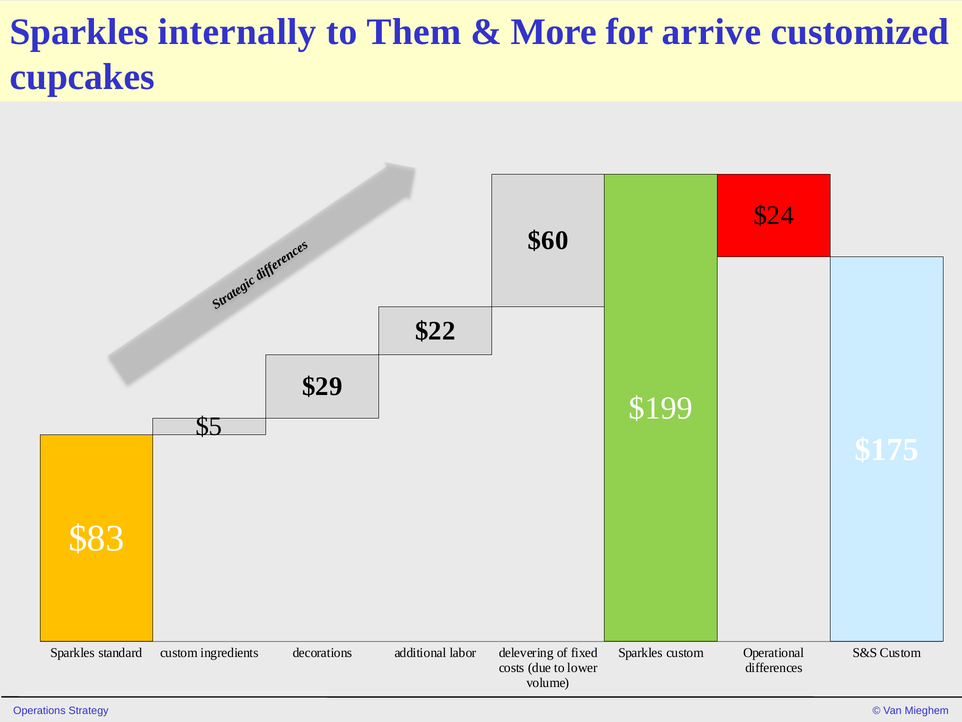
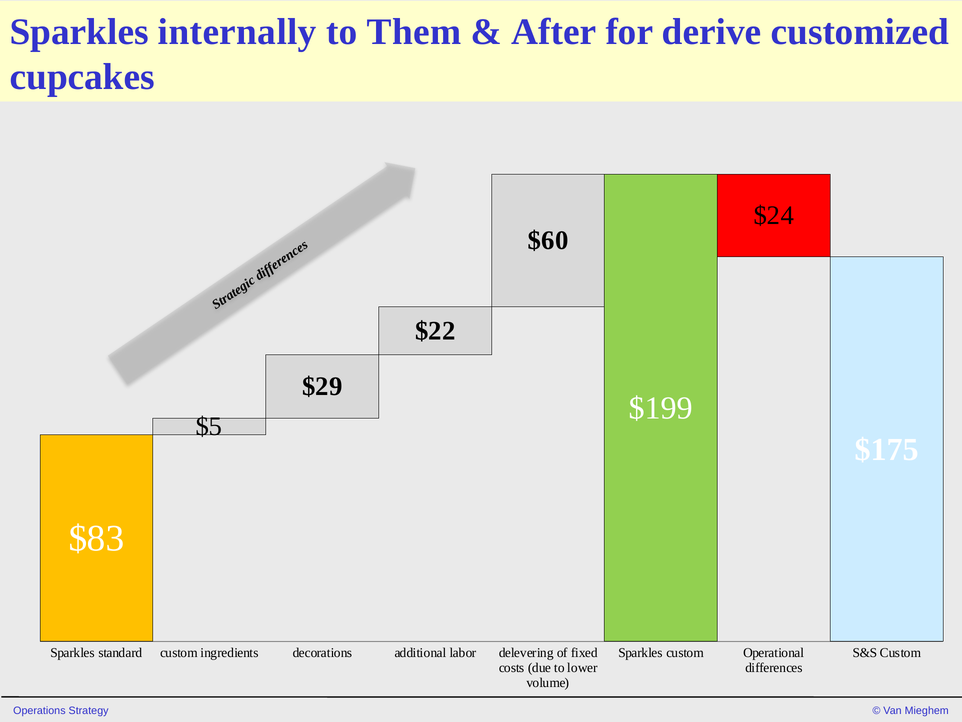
More: More -> After (554, 32)
arrive: arrive -> derive (712, 32)
